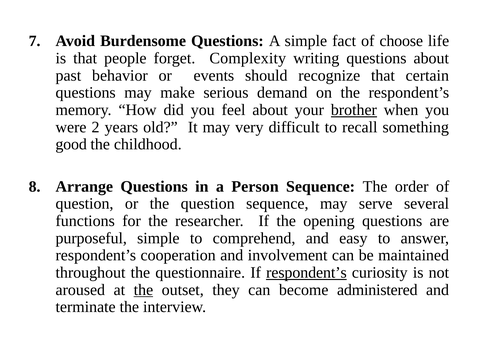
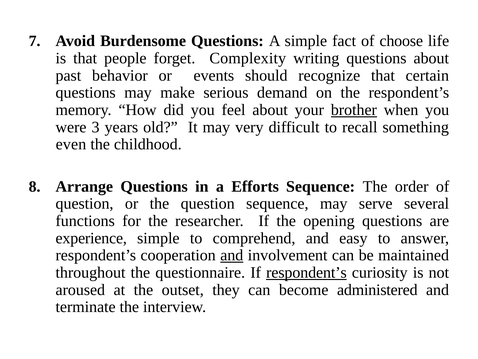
2: 2 -> 3 (96, 127)
good: good -> even (71, 144)
Person: Person -> Efforts (255, 186)
purposeful: purposeful -> experience (91, 238)
and underline: none -> present (232, 255)
the underline: present -> none (143, 289)
